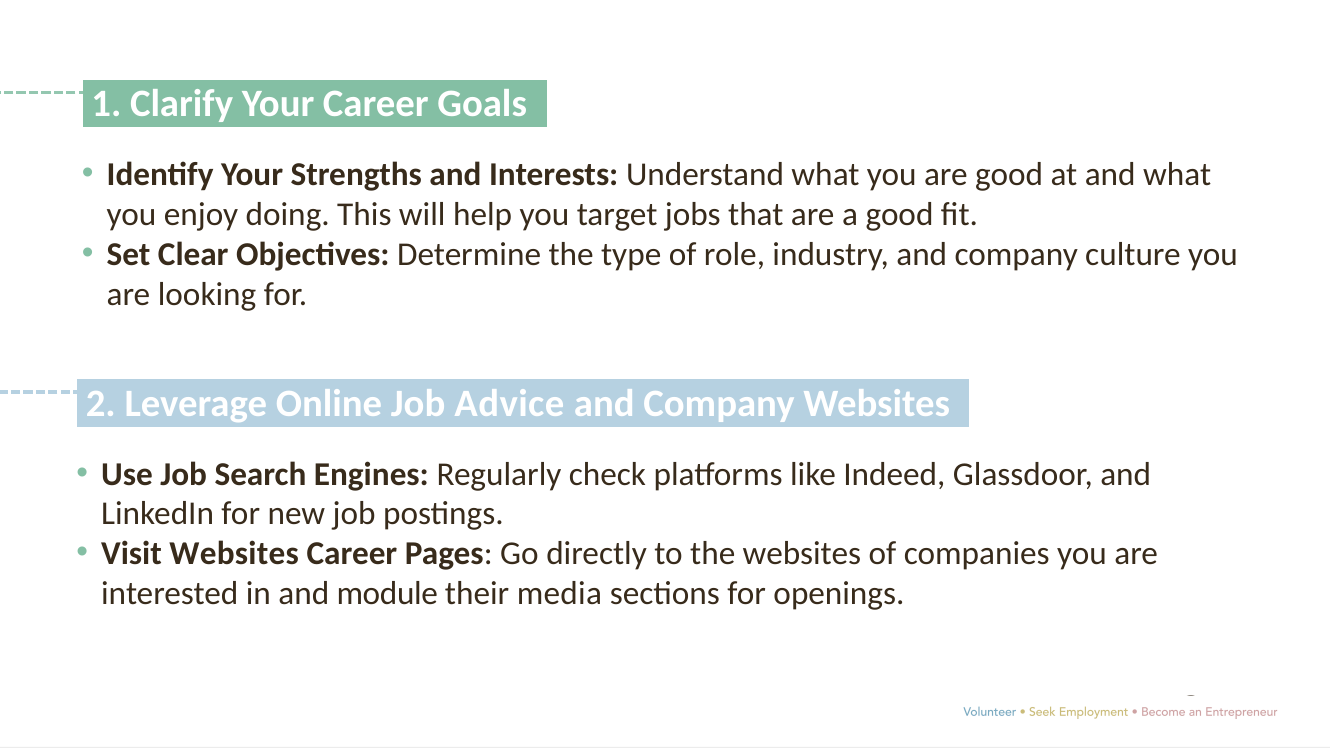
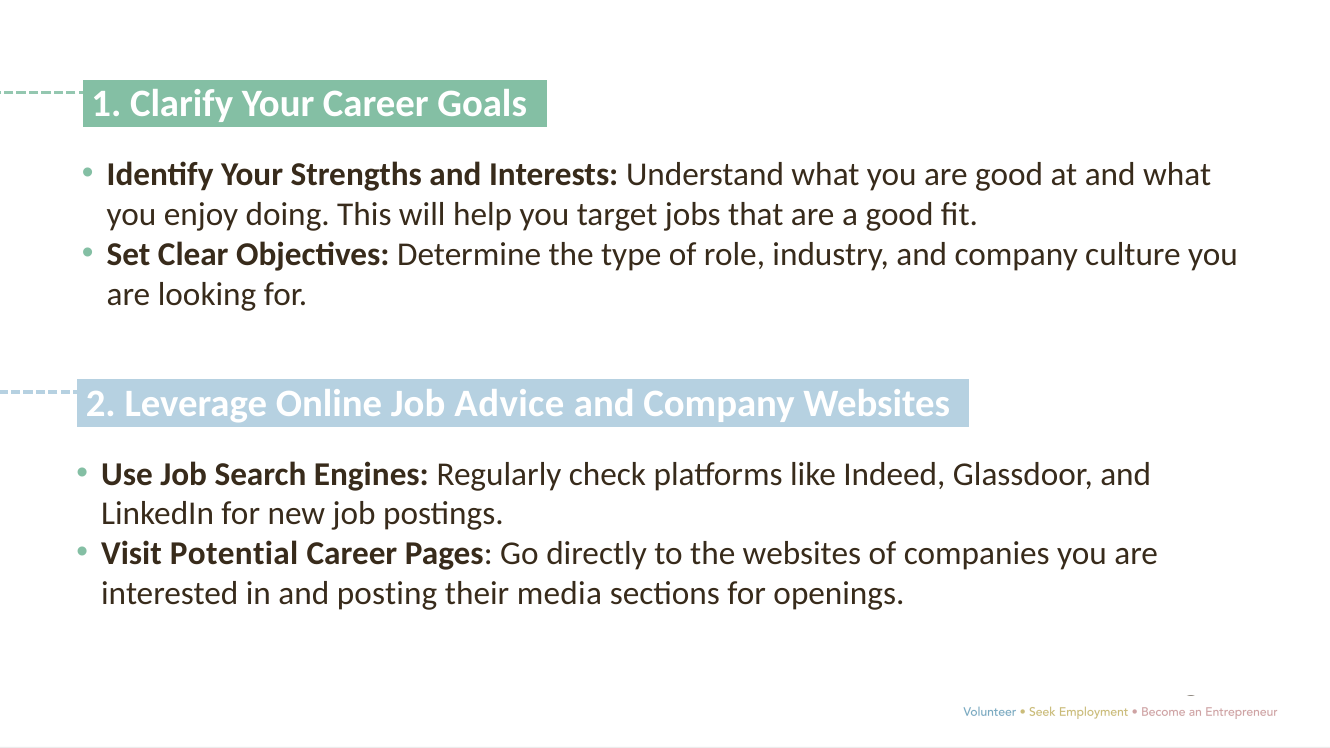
Visit Websites: Websites -> Potential (234, 554)
module: module -> posting (387, 594)
